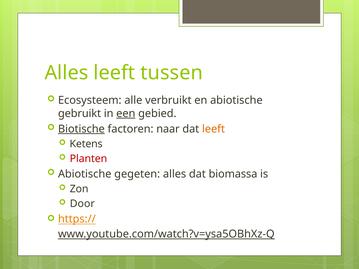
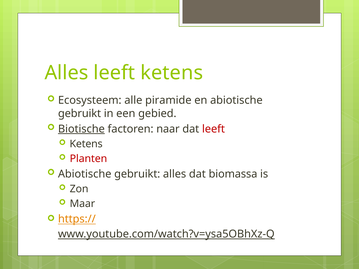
leeft tussen: tussen -> ketens (172, 73)
verbruikt: verbruikt -> piramide (168, 100)
een underline: present -> none (126, 114)
leeft colour: orange -> red (213, 129)
gegeten: gegeten -> gebruikt (137, 174)
Door: Door -> Maar (82, 204)
